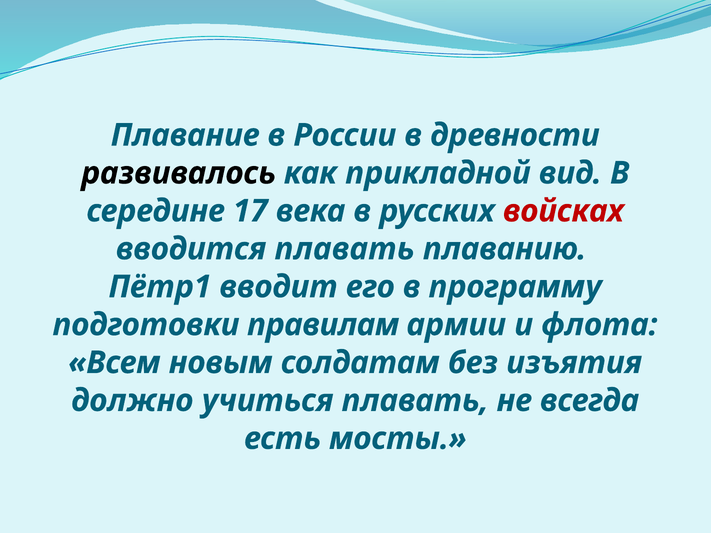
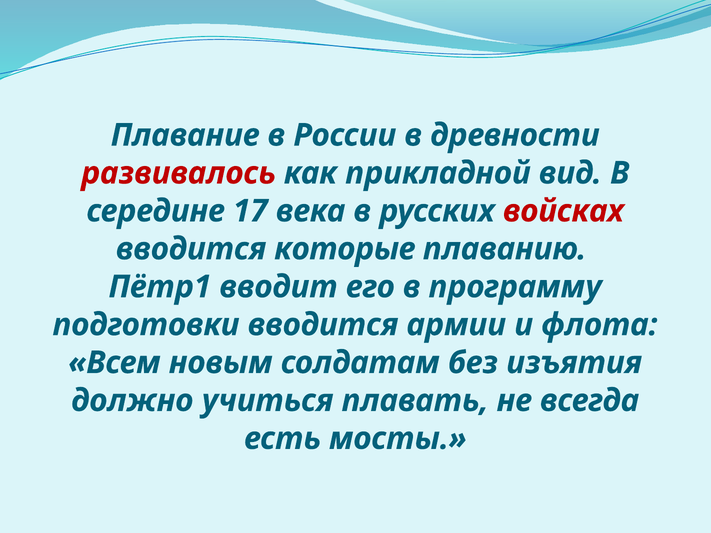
развивалось colour: black -> red (178, 173)
вводится плавать: плавать -> которые (345, 249)
подготовки правилам: правилам -> вводится (323, 325)
